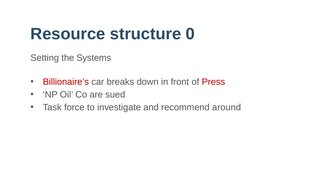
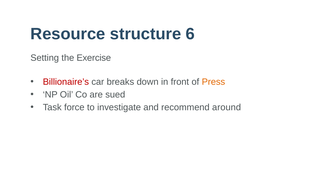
0: 0 -> 6 (190, 34)
Systems: Systems -> Exercise (94, 58)
Press colour: red -> orange (213, 82)
